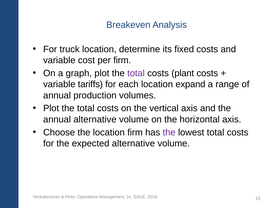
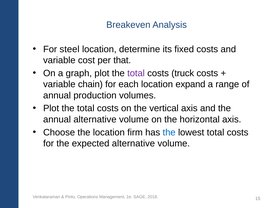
truck: truck -> steel (70, 49)
per firm: firm -> that (122, 60)
plant: plant -> truck (183, 73)
tariffs: tariffs -> chain (90, 84)
the colour: purple -> blue (169, 132)
